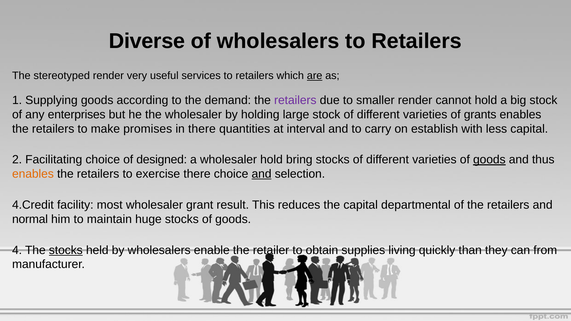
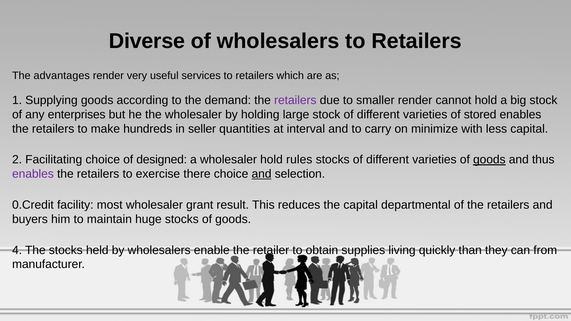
stereotyped: stereotyped -> advantages (62, 76)
are underline: present -> none (315, 76)
grants: grants -> stored (480, 115)
promises: promises -> hundreds (148, 129)
in there: there -> seller (202, 129)
establish: establish -> minimize (435, 129)
bring: bring -> rules (299, 160)
enables colour: orange -> purple (33, 174)
4.Credit: 4.Credit -> 0.Credit (33, 205)
normal: normal -> buyers (30, 219)
stocks underline: present -> none (66, 250)
